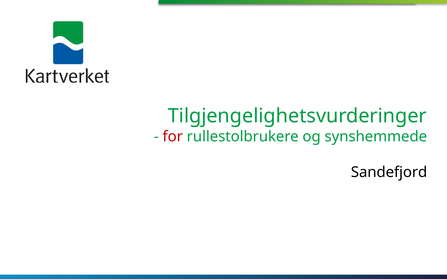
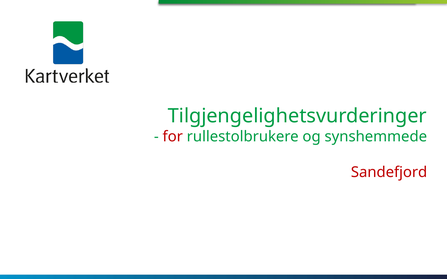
Sandefjord colour: black -> red (389, 172)
